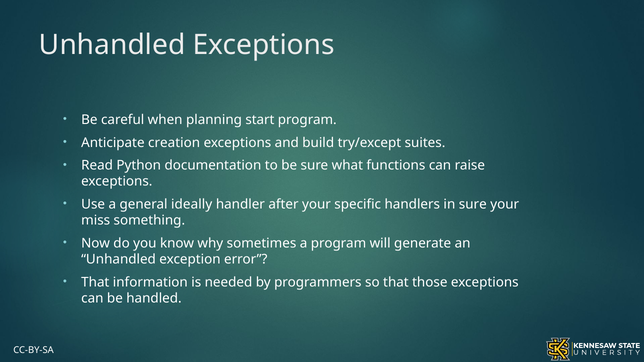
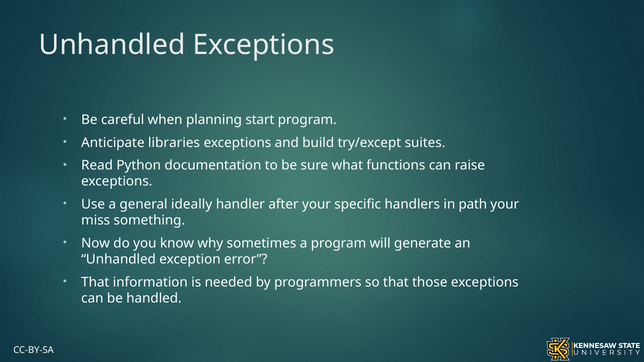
creation: creation -> libraries (174, 143)
in sure: sure -> path (473, 204)
